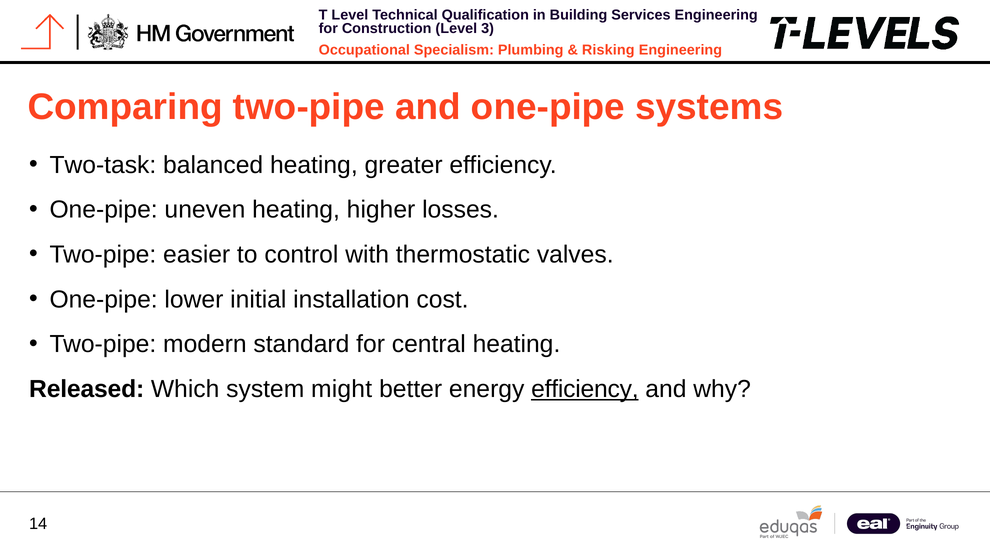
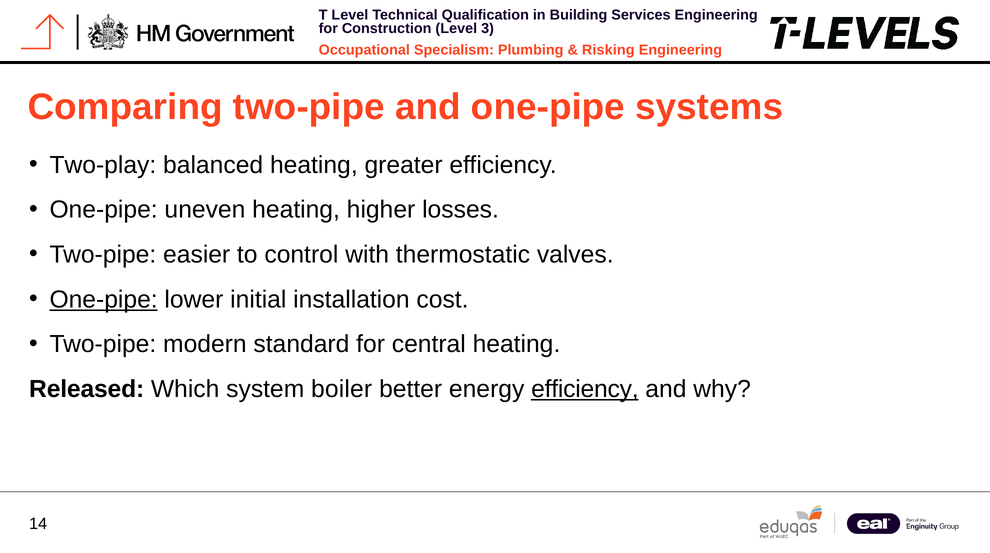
Two-task: Two-task -> Two-play (103, 165)
One-pipe underline: none -> present (104, 300)
might: might -> boiler (342, 389)
